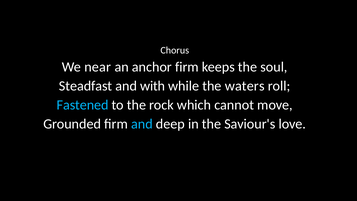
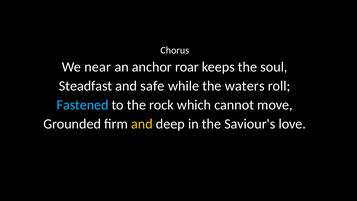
anchor firm: firm -> roar (187, 67)
with: with -> safe (152, 86)
and colour: light blue -> yellow (142, 124)
